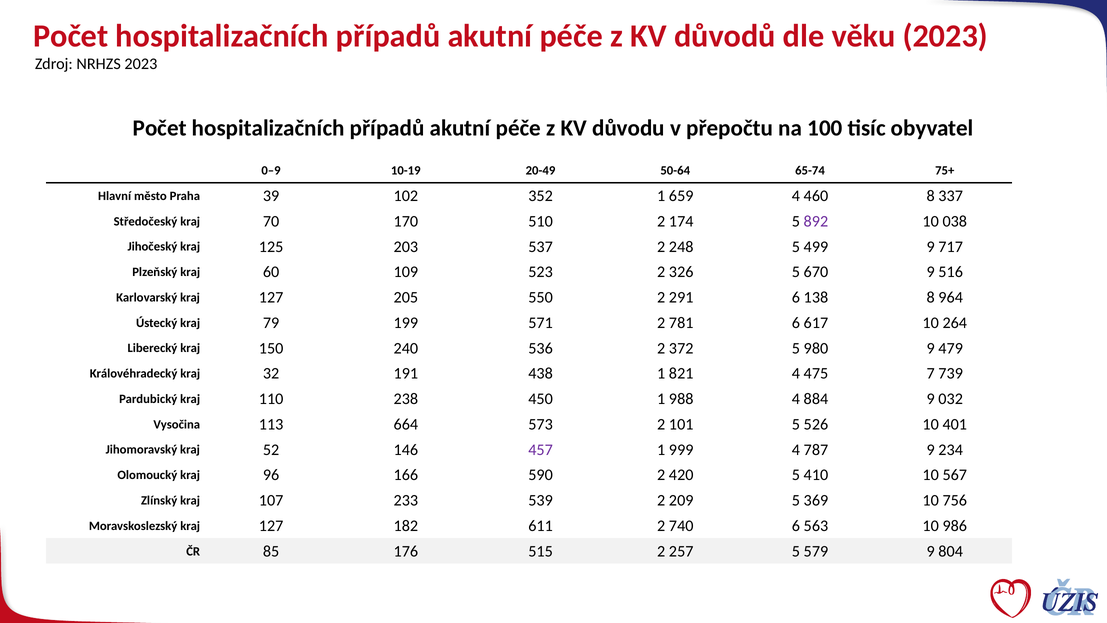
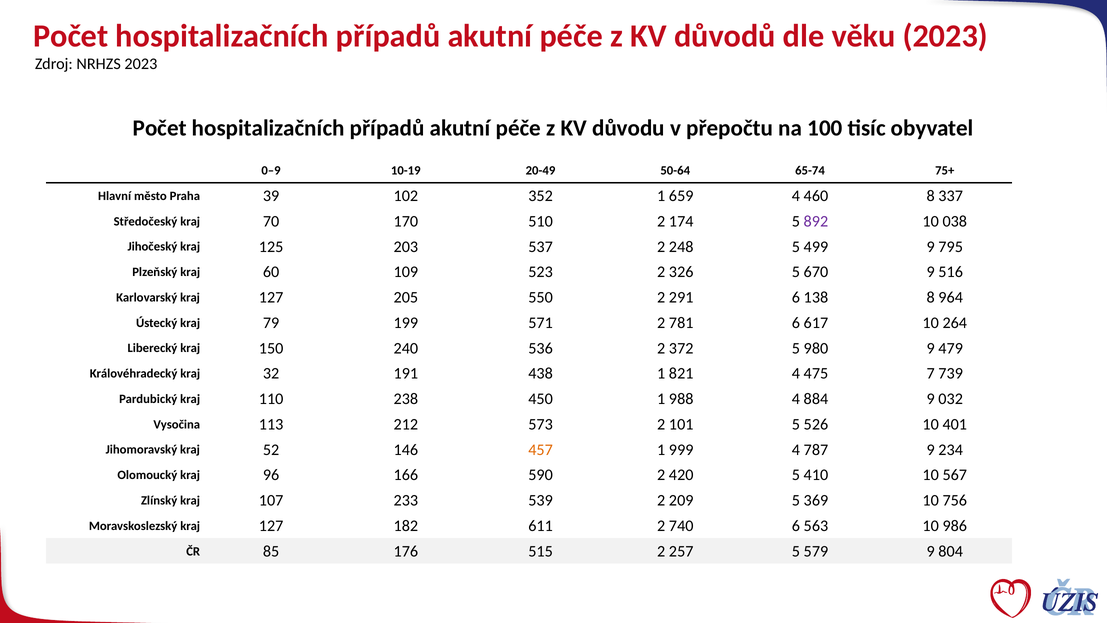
717: 717 -> 795 (951, 247)
664: 664 -> 212 (406, 424)
457 colour: purple -> orange (541, 450)
